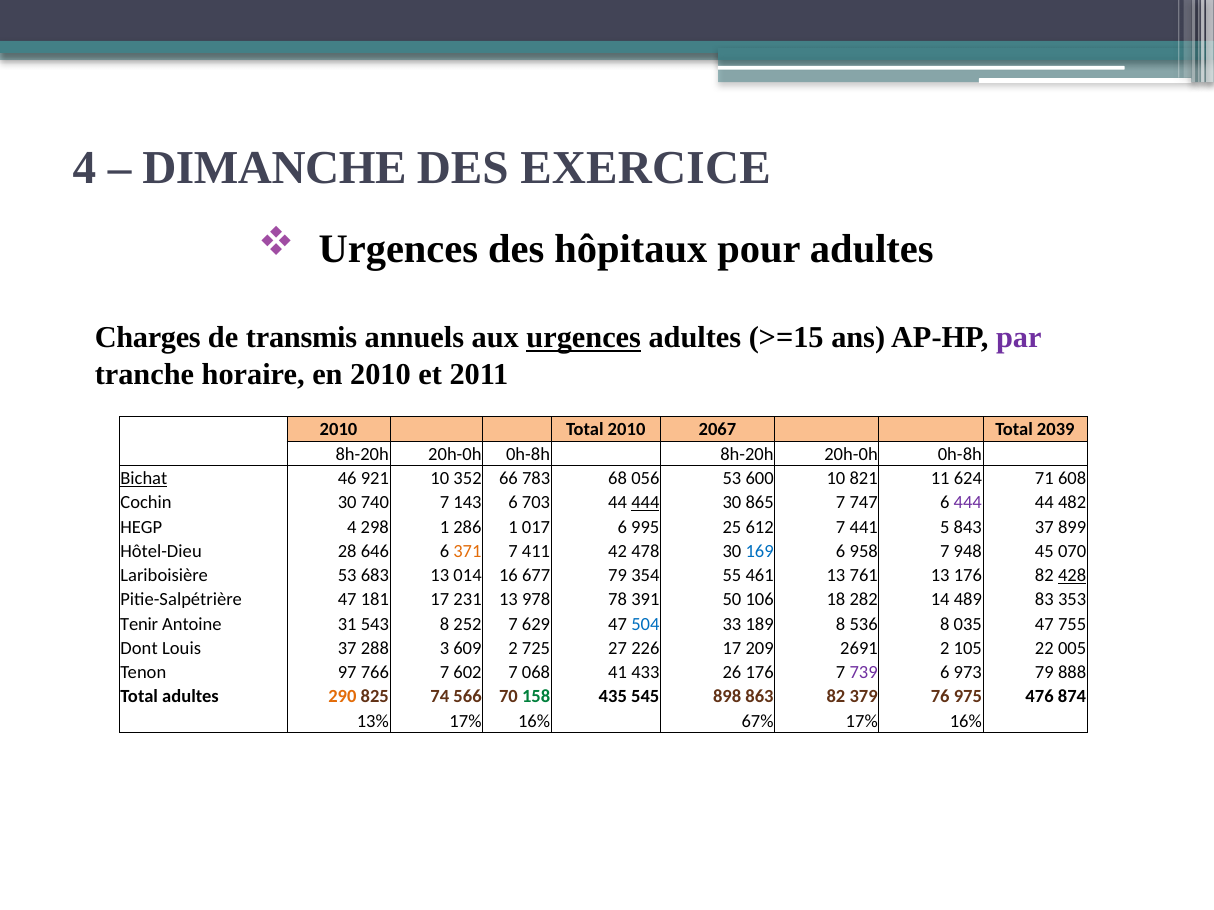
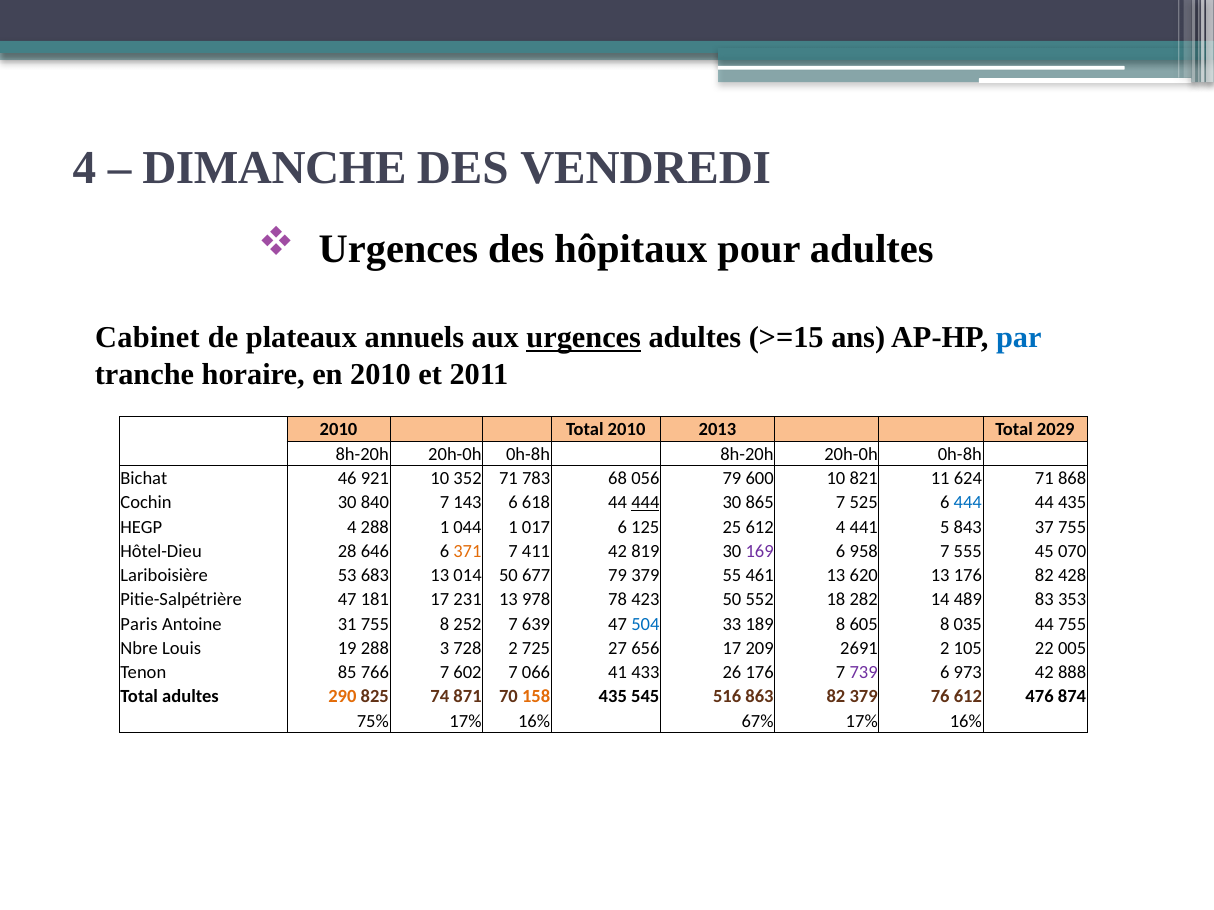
EXERCICE: EXERCICE -> VENDREDI (646, 168)
Charges: Charges -> Cabinet (147, 338)
transmis: transmis -> plateaux (301, 338)
par colour: purple -> blue (1019, 338)
2067: 2067 -> 2013 (717, 430)
2039: 2039 -> 2029 (1056, 430)
Bichat underline: present -> none (144, 479)
352 66: 66 -> 71 (508, 479)
056 53: 53 -> 79 (732, 479)
608: 608 -> 868 (1072, 479)
740: 740 -> 840 (375, 503)
703: 703 -> 618 (536, 503)
747: 747 -> 525 (864, 503)
444 colour: purple -> blue (968, 503)
44 482: 482 -> 435 (1072, 503)
4 298: 298 -> 288 (375, 527)
286: 286 -> 044 (467, 527)
995: 995 -> 125 (645, 527)
612 7: 7 -> 4 (841, 527)
37 899: 899 -> 755 (1072, 527)
478: 478 -> 819 (645, 552)
169 colour: blue -> purple (760, 552)
948: 948 -> 555 (968, 552)
014 16: 16 -> 50 (508, 576)
79 354: 354 -> 379 (645, 576)
761: 761 -> 620 (864, 576)
428 underline: present -> none (1072, 576)
391: 391 -> 423 (645, 600)
106: 106 -> 552 (760, 600)
Tenir: Tenir -> Paris (139, 624)
31 543: 543 -> 755 (375, 624)
629: 629 -> 639 (536, 624)
536: 536 -> 605 (864, 624)
035 47: 47 -> 44 (1044, 624)
Dont: Dont -> Nbre (139, 649)
Louis 37: 37 -> 19 (347, 649)
609: 609 -> 728 (467, 649)
226: 226 -> 656 (645, 649)
97: 97 -> 85 (347, 673)
068: 068 -> 066 (536, 673)
973 79: 79 -> 42 (1044, 673)
566: 566 -> 871 (468, 697)
158 colour: green -> orange (536, 697)
898: 898 -> 516 (727, 697)
76 975: 975 -> 612 (968, 697)
13%: 13% -> 75% (373, 721)
